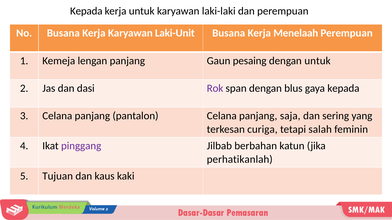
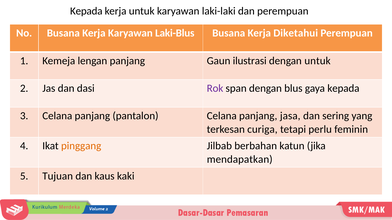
Laki-Unit: Laki-Unit -> Laki-Blus (175, 33)
Menelaah: Menelaah -> Diketahui (296, 33)
pesaing: pesaing -> ilustrasi (250, 61)
saja: saja -> jasa (290, 116)
salah: salah -> perlu (320, 129)
pinggang colour: purple -> orange (81, 146)
perhatikanlah: perhatikanlah -> mendapatkan (240, 160)
